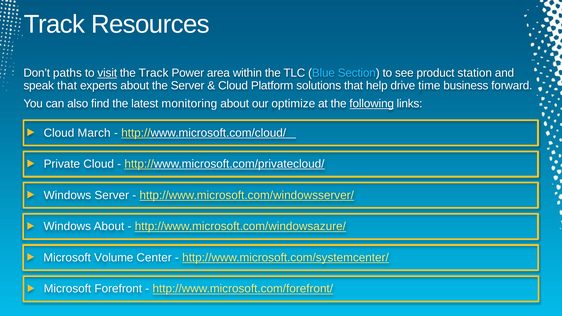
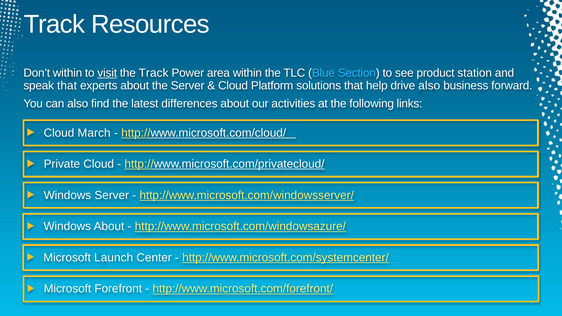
Don’t paths: paths -> within (68, 73)
drive time: time -> also (429, 86)
monitoring: monitoring -> differences (189, 104)
optimize: optimize -> activities (293, 104)
following underline: present -> none (372, 104)
Volume: Volume -> Launch (114, 258)
